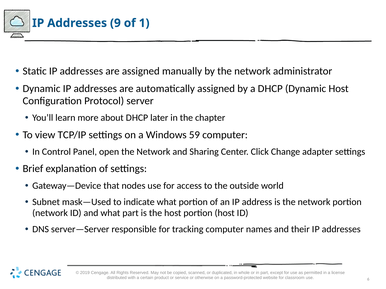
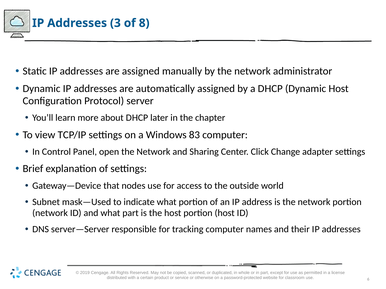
9: 9 -> 3 (115, 23)
1: 1 -> 8 (144, 23)
59: 59 -> 83 (194, 135)
